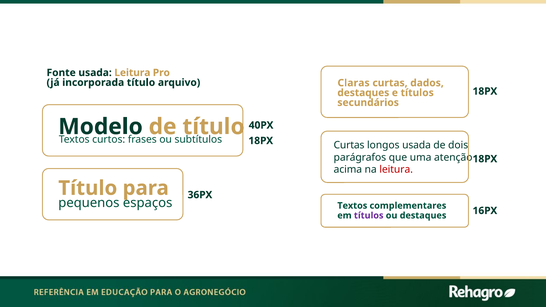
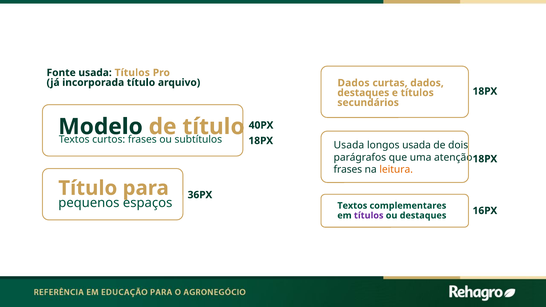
usada Leitura: Leitura -> Títulos (132, 73)
Claras: Claras -> Dados (354, 83)
Curtas: Curtas -> Usada (349, 145)
acima: acima -> frases (348, 170)
leitura colour: red -> orange (396, 170)
